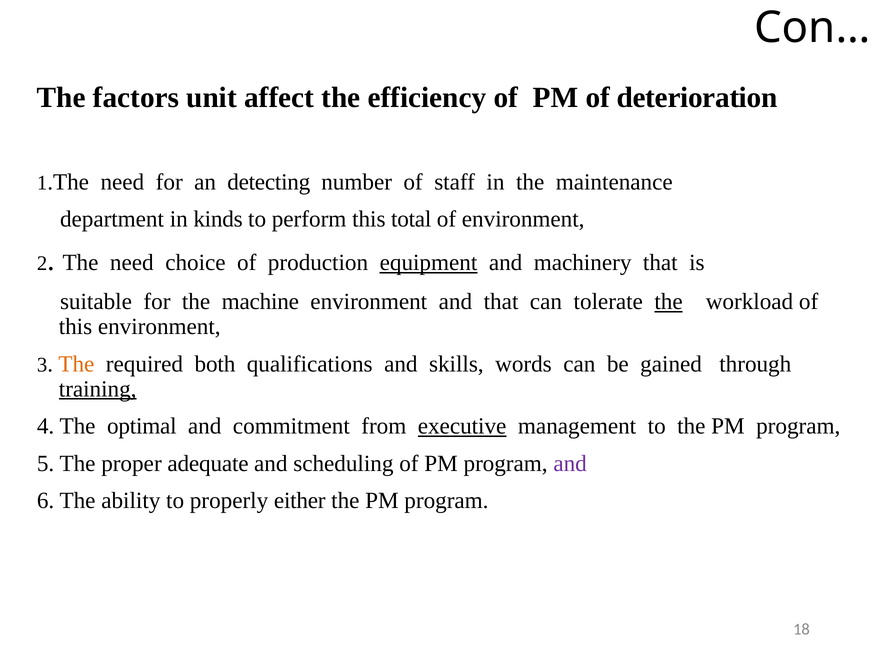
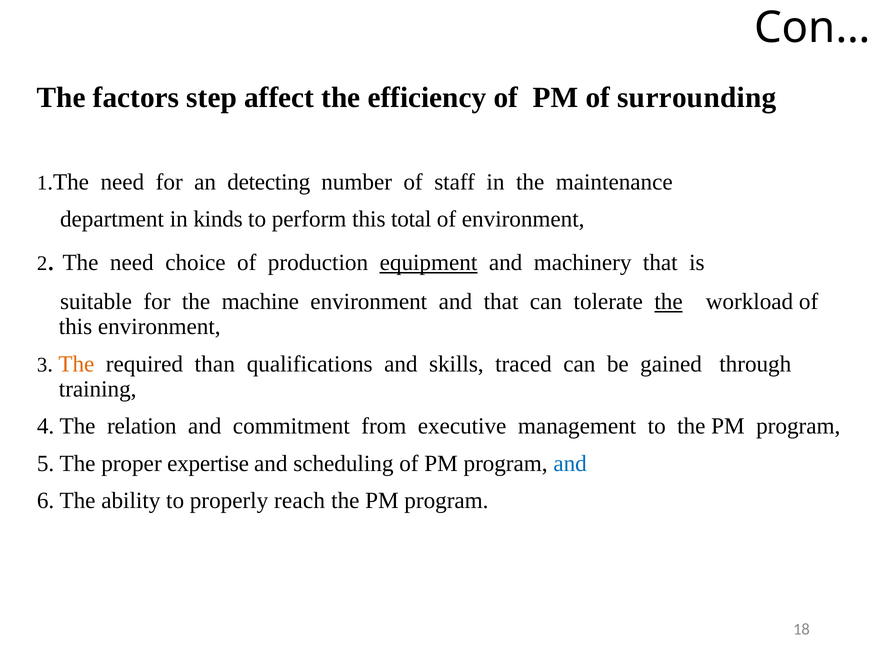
unit: unit -> step (212, 98)
deterioration: deterioration -> surrounding (697, 98)
both: both -> than (215, 364)
words: words -> traced (523, 364)
training underline: present -> none (98, 389)
optimal: optimal -> relation (142, 426)
executive underline: present -> none (462, 426)
adequate: adequate -> expertise (208, 464)
and colour: purple -> blue (570, 464)
either: either -> reach (300, 501)
